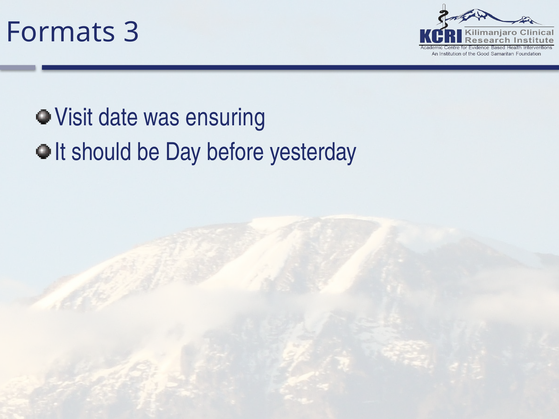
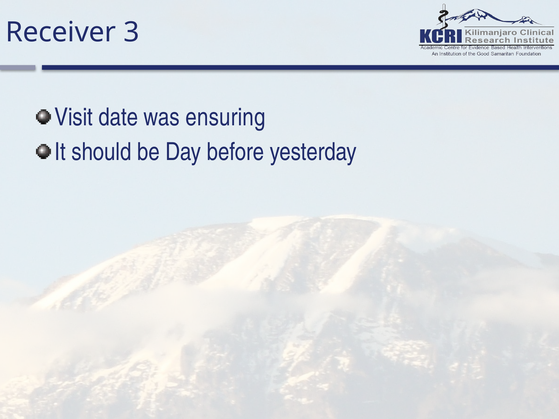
Formats: Formats -> Receiver (61, 32)
